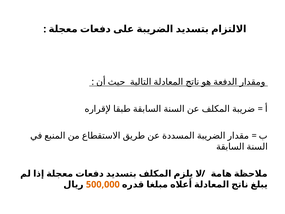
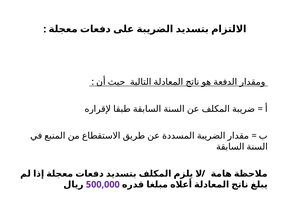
500,000 colour: orange -> purple (103, 184)
